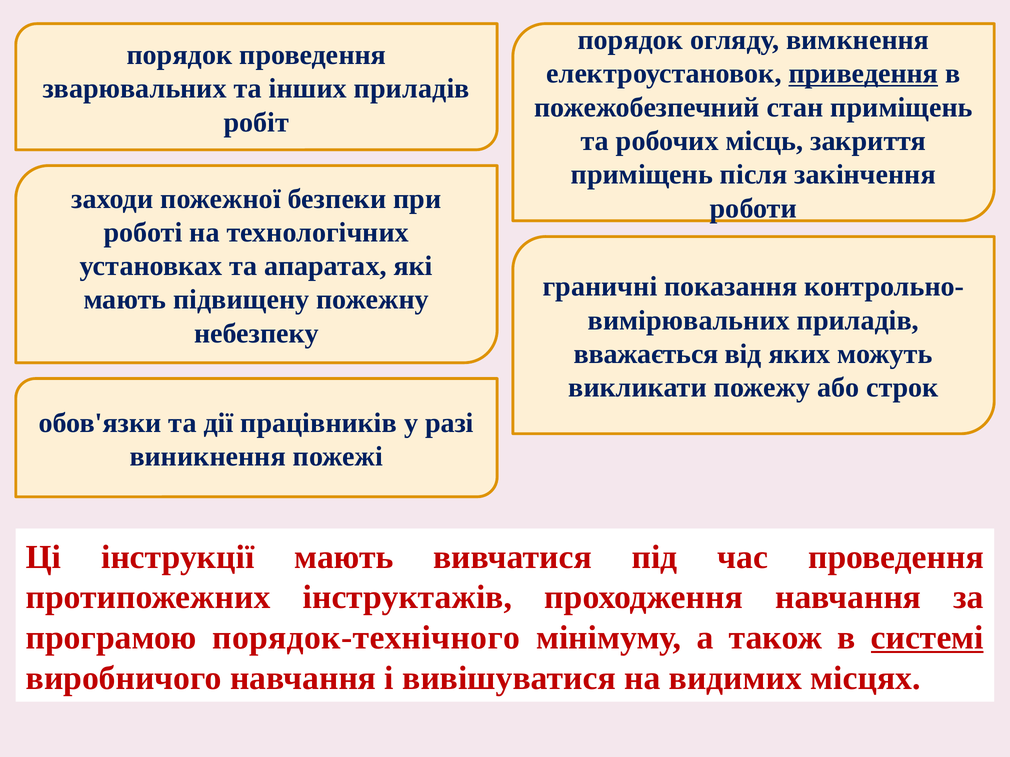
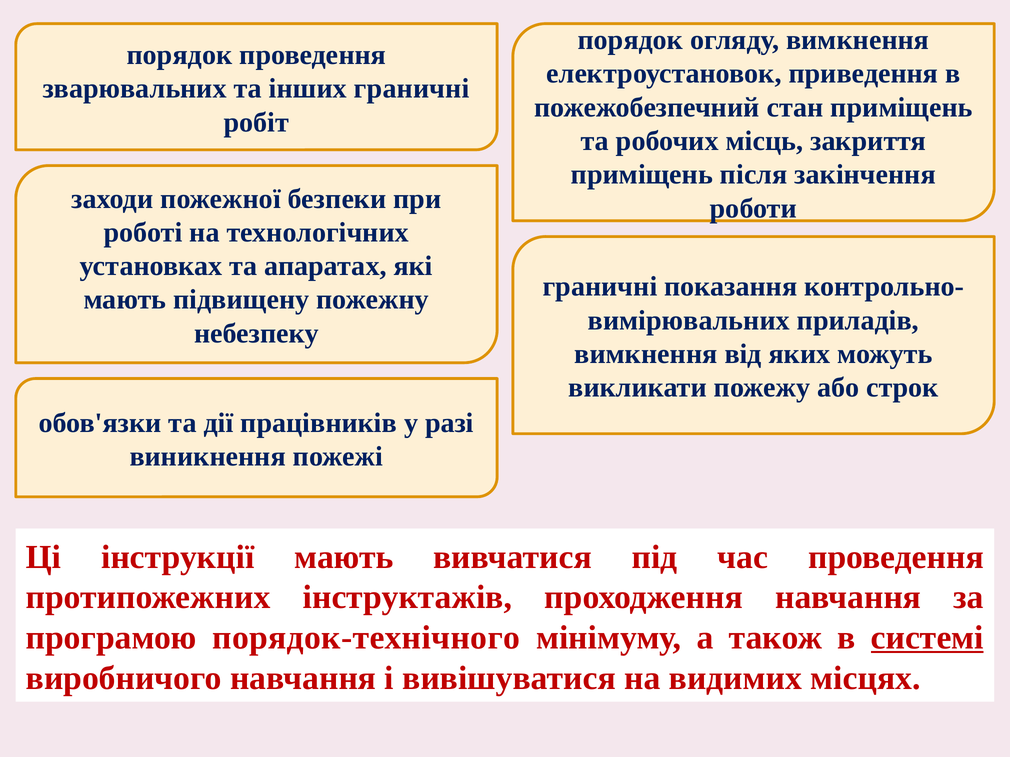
приведення underline: present -> none (863, 74)
інших приладів: приладів -> граничні (412, 89)
вважається: вважається -> вимкнення (646, 354)
